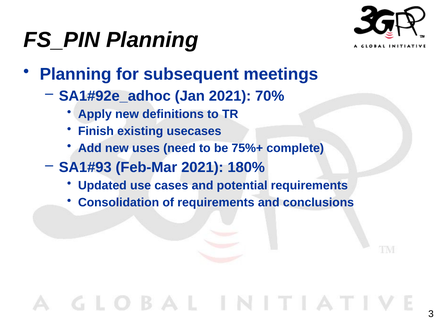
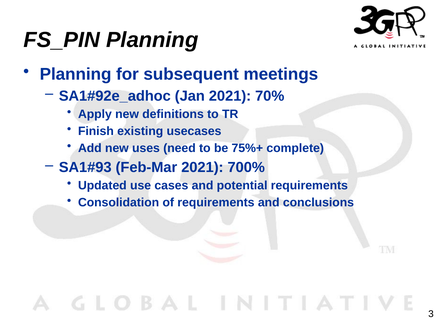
180%: 180% -> 700% (246, 168)
